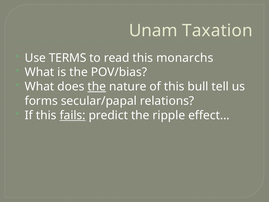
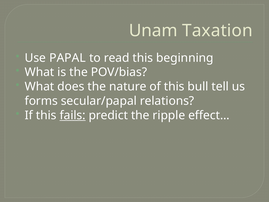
TERMS: TERMS -> PAPAL (68, 58)
monarchs: monarchs -> beginning (185, 58)
the underline: present -> none (97, 86)
